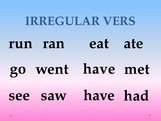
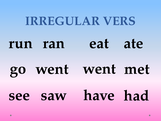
went have: have -> went (99, 69)
